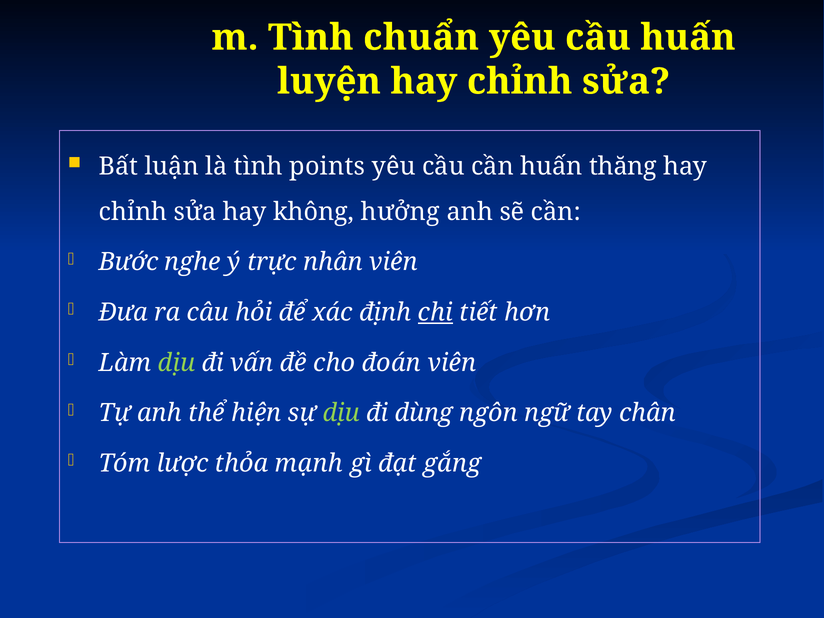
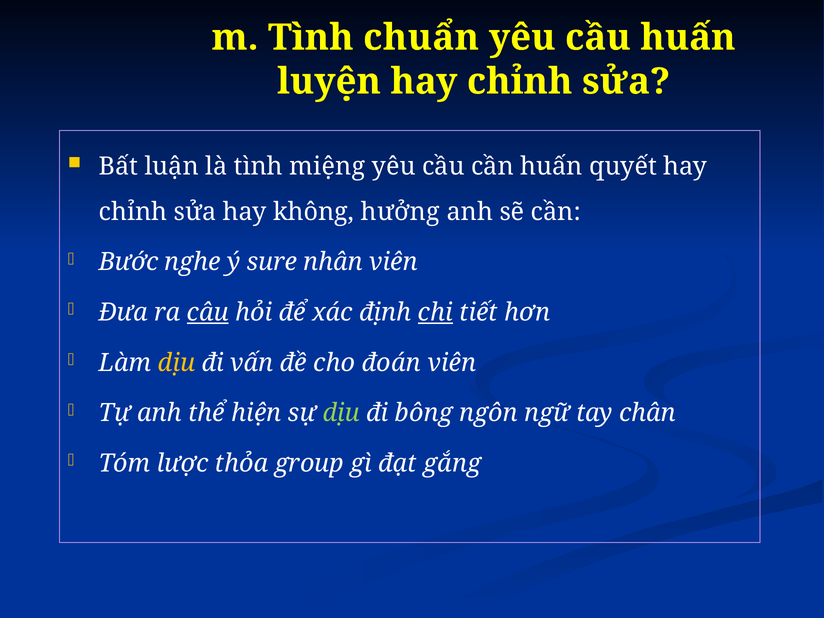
points: points -> miệng (327, 167)
thăng: thăng -> quyết (623, 167)
trực: trực -> sure (272, 262)
câu underline: none -> present (208, 312)
dịu colour: light green -> yellow (177, 363)
dùng: dùng -> bông (424, 413)
mạnh: mạnh -> group (309, 463)
